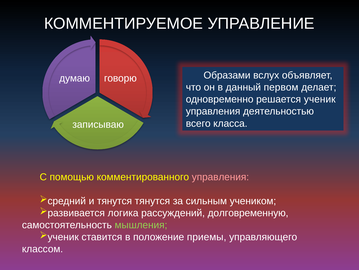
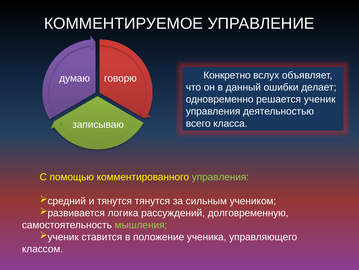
Образами: Образами -> Конкретно (227, 75)
первом: первом -> ошибки (281, 87)
управления colour: pink -> light green (220, 176)
приемы: приемы -> ученика (207, 236)
